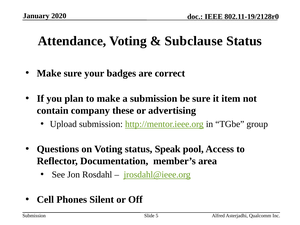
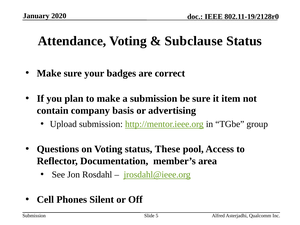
these: these -> basis (123, 111)
Speak: Speak -> These (168, 149)
